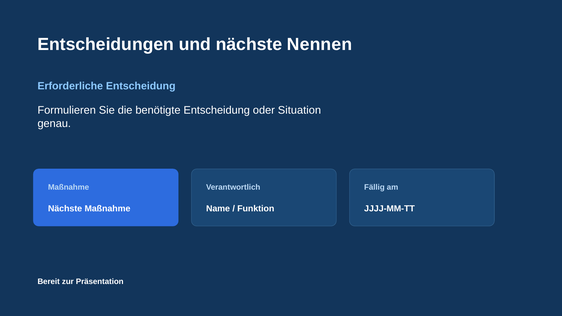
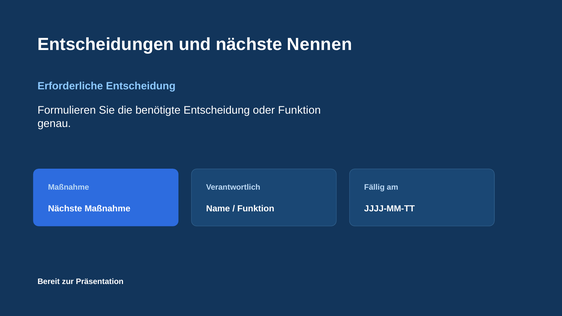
oder Situation: Situation -> Funktion (299, 110)
